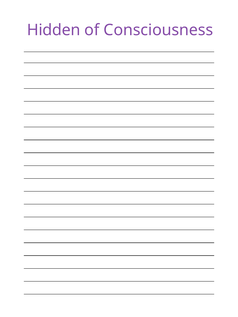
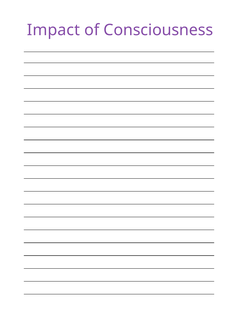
Hidden: Hidden -> Impact (53, 30)
